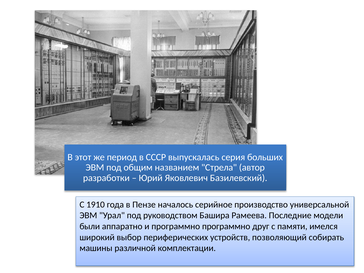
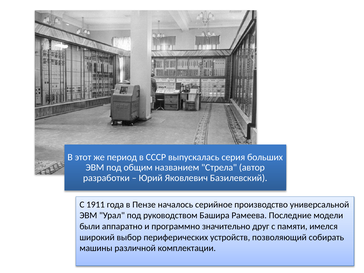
1910: 1910 -> 1911 (96, 205)
программно программно: программно -> значительно (226, 226)
